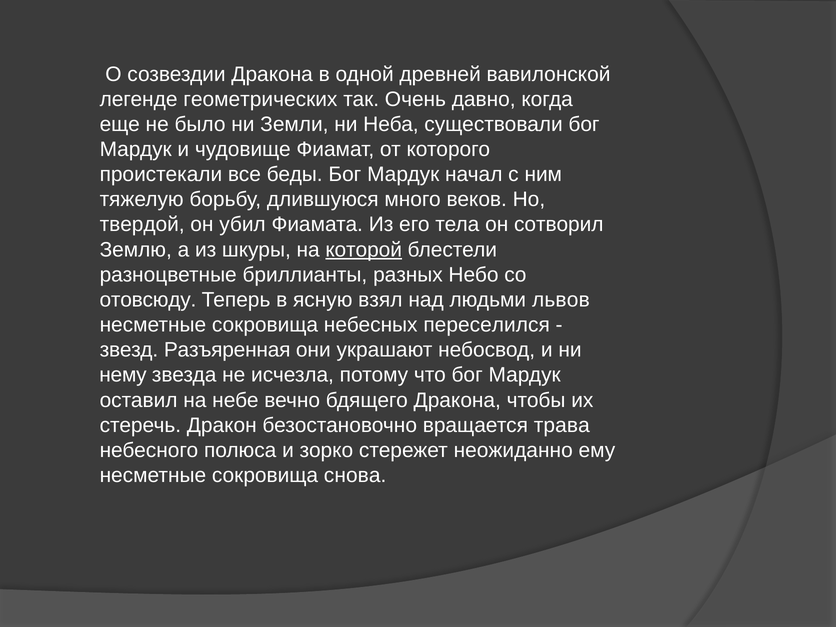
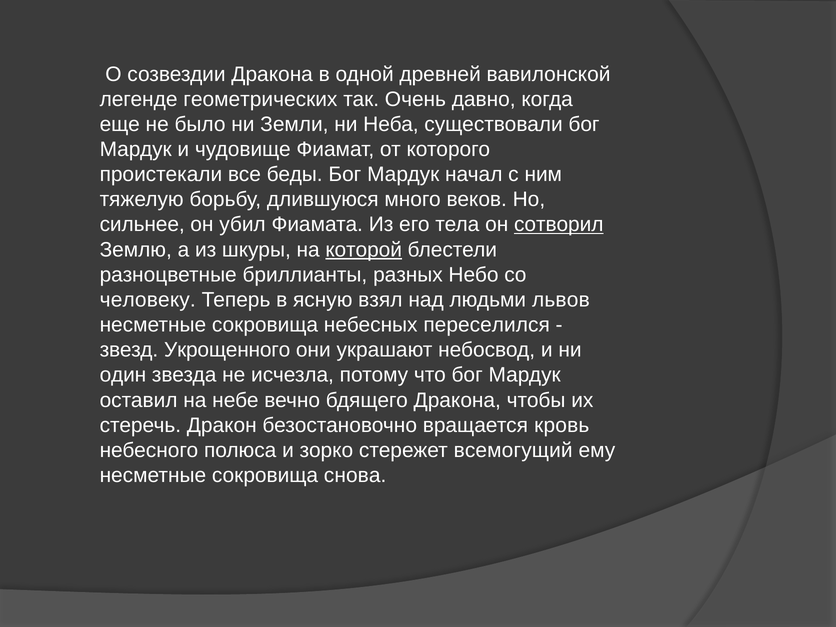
твердой: твердой -> сильнее (142, 225)
сотворил underline: none -> present (559, 225)
отовсюду: отовсюду -> человеку (148, 300)
Разъяренная: Разъяренная -> Укрощенного (227, 350)
нему: нему -> один (123, 375)
трава: трава -> кровь (562, 425)
неожиданно: неожиданно -> всемогущий (513, 450)
